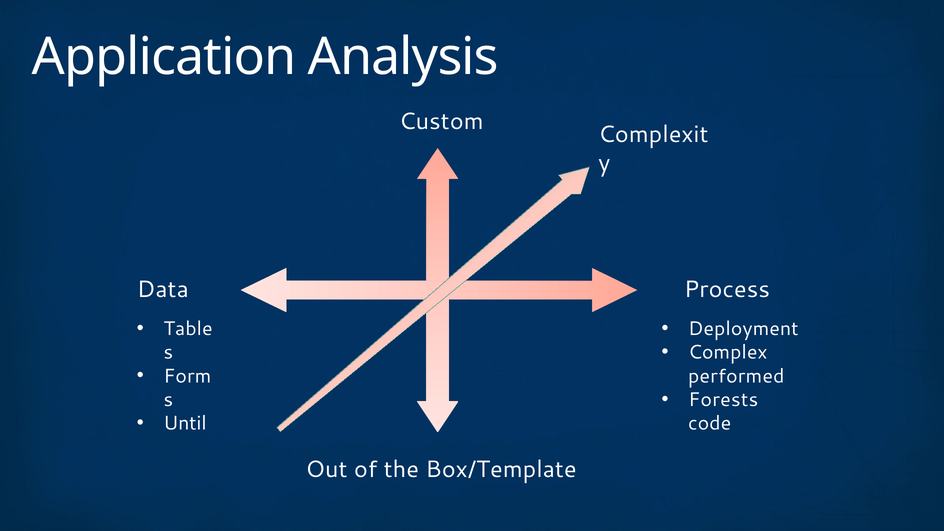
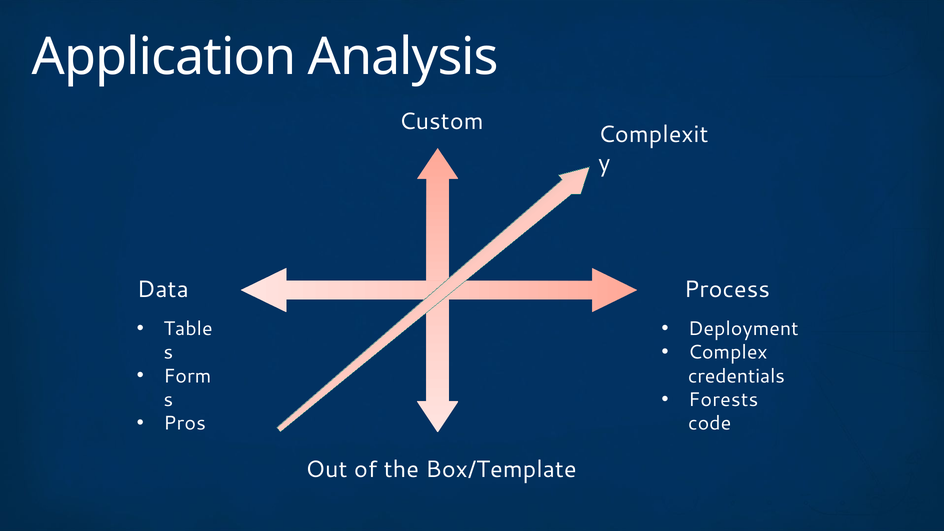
performed: performed -> credentials (736, 376)
Until: Until -> Pros (185, 423)
